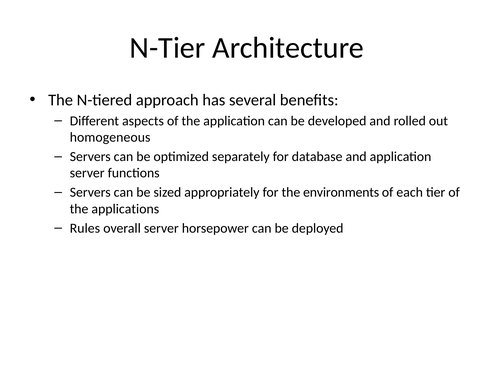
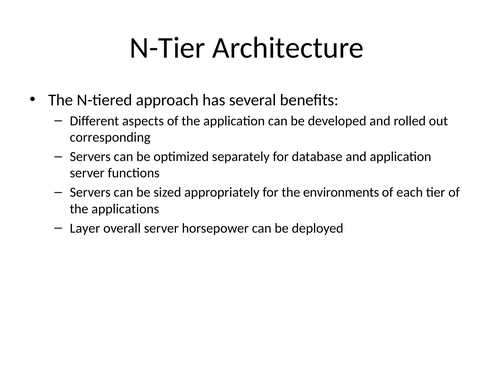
homogeneous: homogeneous -> corresponding (110, 137)
Rules: Rules -> Layer (85, 228)
